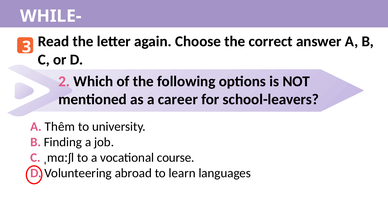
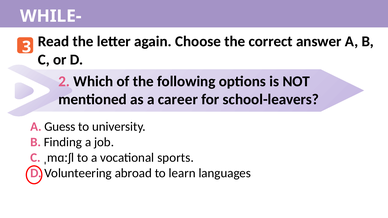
Thêm: Thêm -> Guess (60, 127)
course: course -> sports (176, 158)
